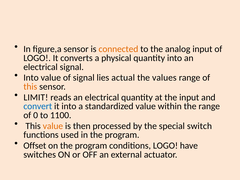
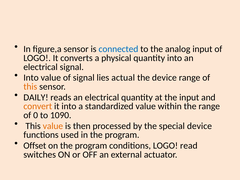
connected colour: orange -> blue (118, 49)
the values: values -> device (164, 78)
LIMIT: LIMIT -> DAILY (36, 97)
convert colour: blue -> orange (38, 106)
1100: 1100 -> 1090 (61, 115)
special switch: switch -> device (199, 126)
have: have -> read (189, 146)
